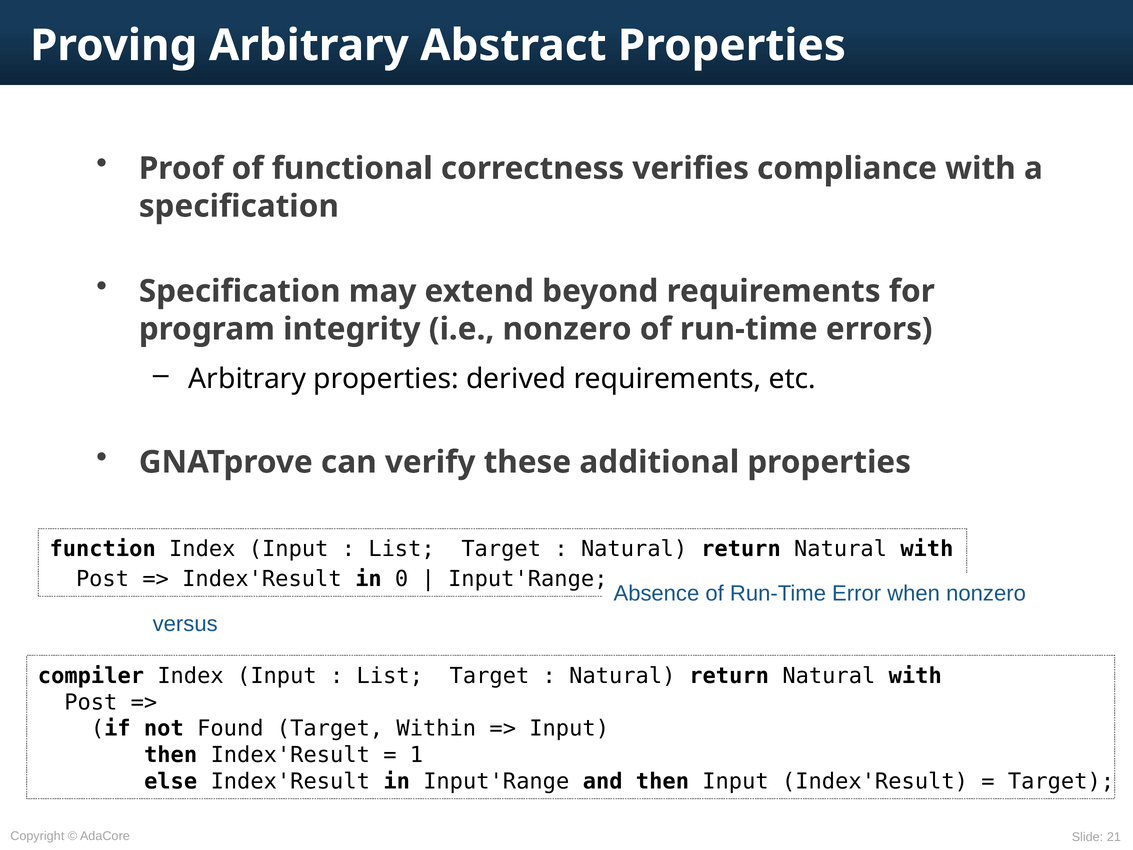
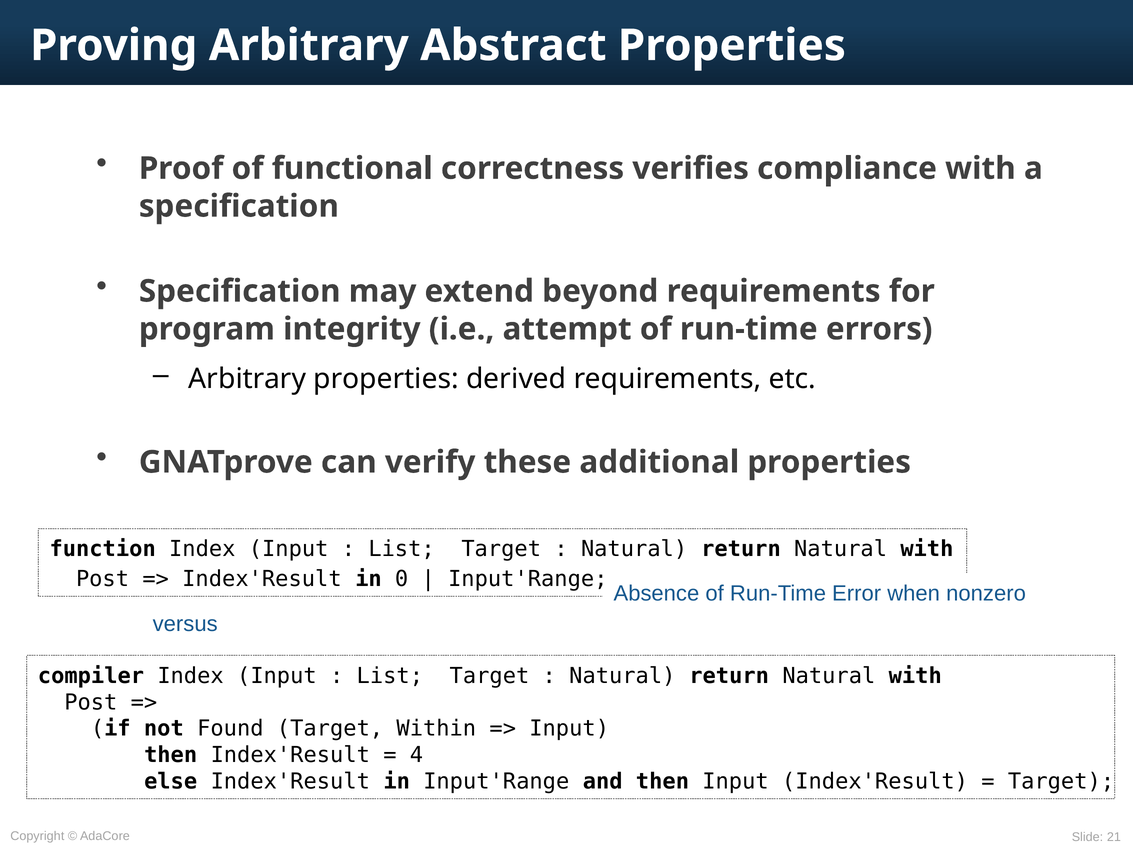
i.e nonzero: nonzero -> attempt (567, 329)
1: 1 -> 4 (416, 755)
